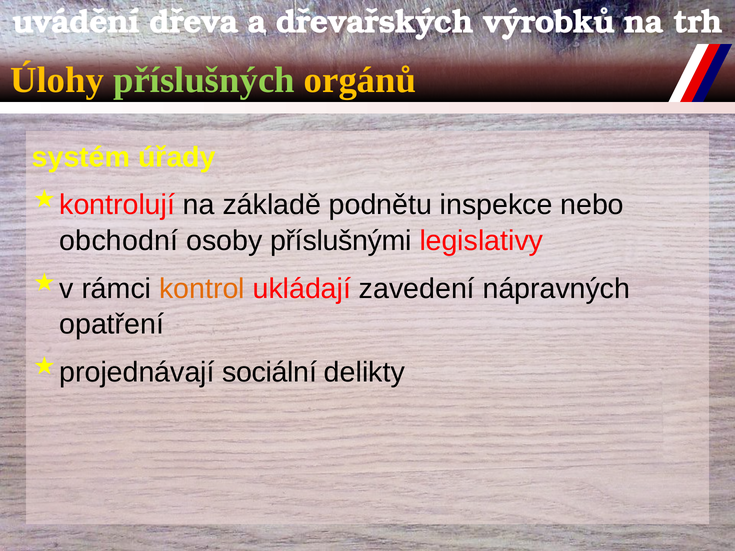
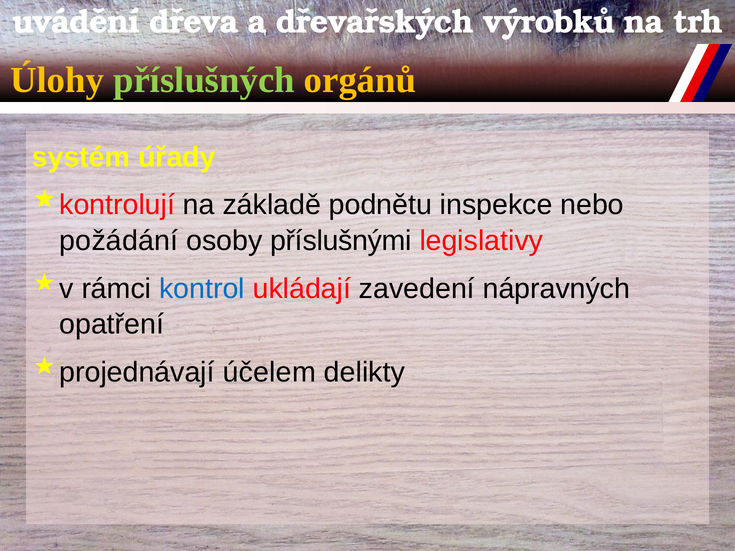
obchodní: obchodní -> požádání (119, 241)
kontrol colour: orange -> blue (202, 289)
sociální: sociální -> účelem (269, 372)
